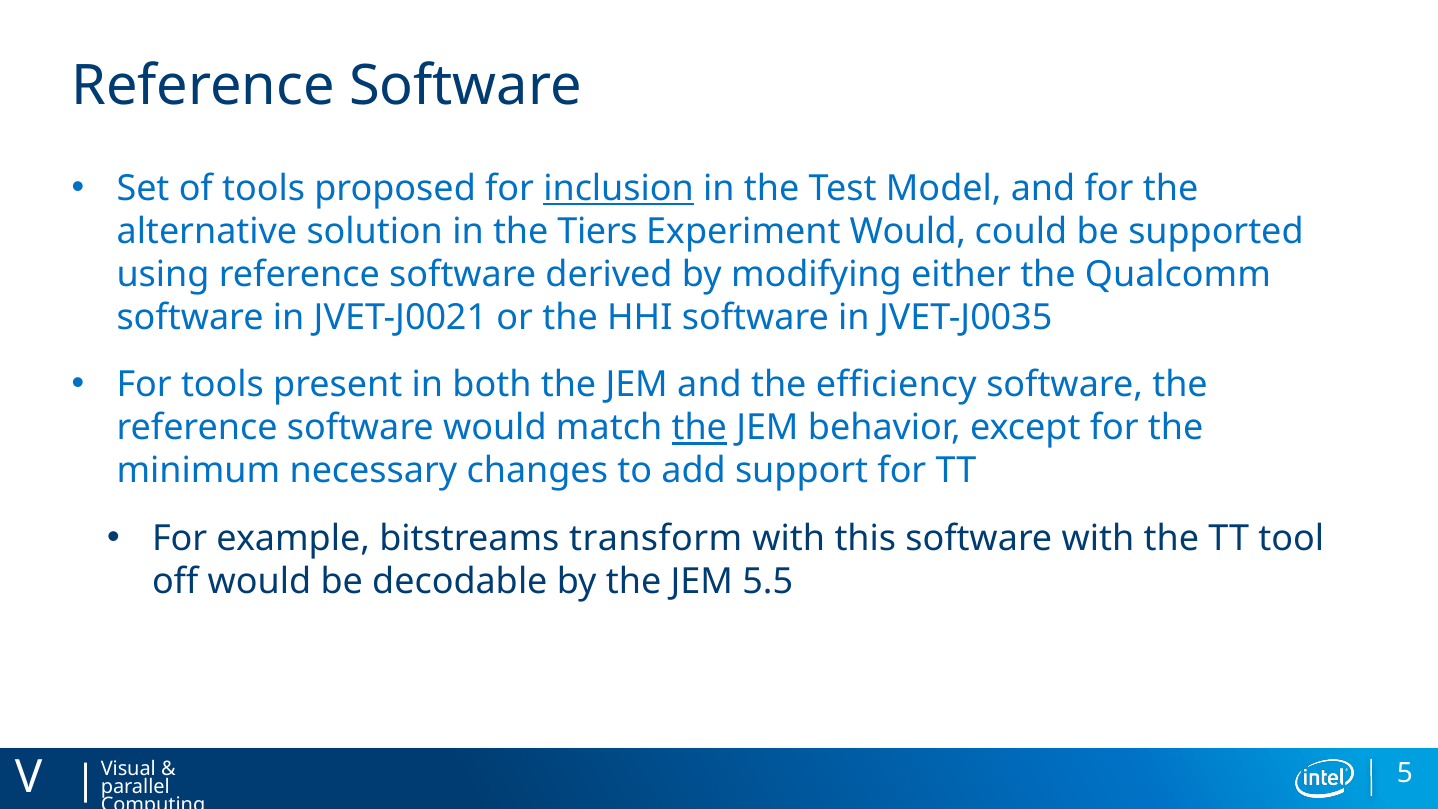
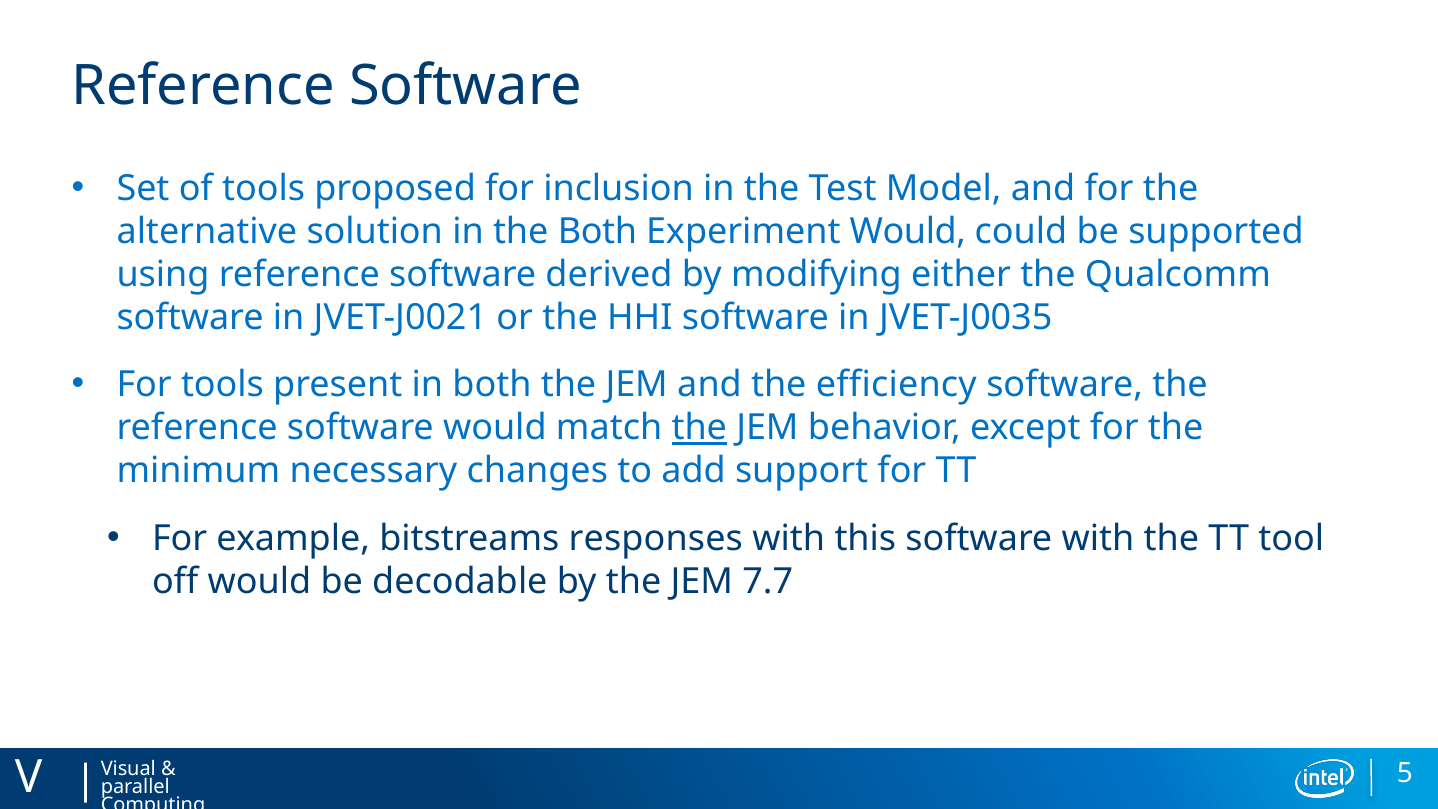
inclusion underline: present -> none (619, 188)
the Tiers: Tiers -> Both (597, 231)
transform: transform -> responses (656, 538)
5.5: 5.5 -> 7.7 (768, 581)
